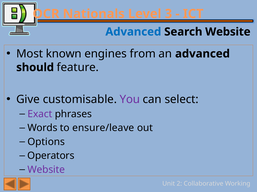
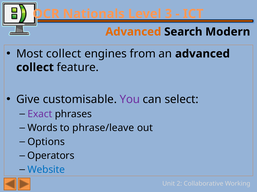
Advanced colour: blue -> orange (133, 32)
Search Website: Website -> Modern (228, 32)
Most known: known -> collect (64, 54)
should: should -> collect (35, 68)
ensure/leave: ensure/leave -> phrase/leave (103, 128)
Website colour: purple -> blue (46, 170)
